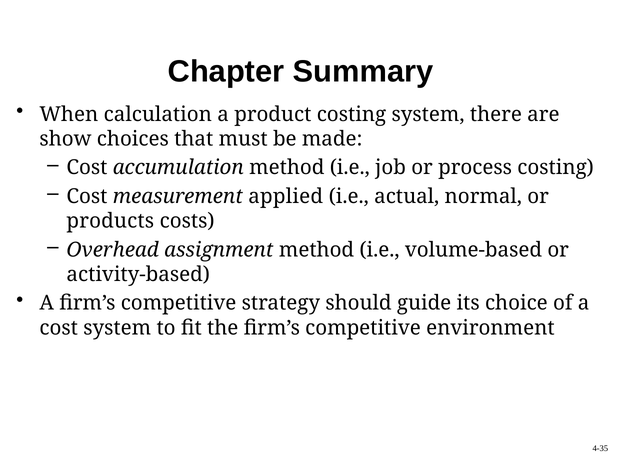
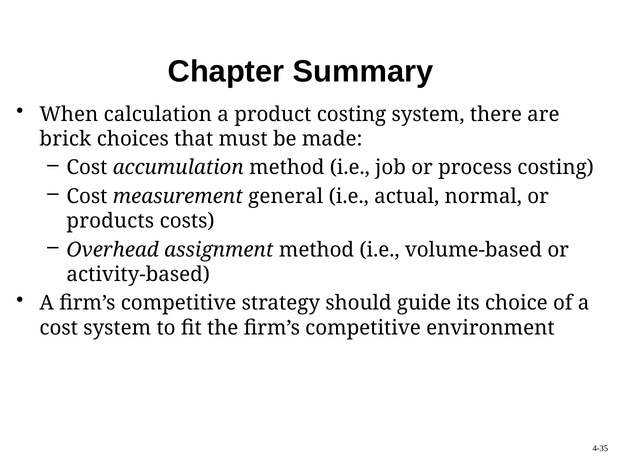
show: show -> brick (65, 139)
applied: applied -> general (286, 197)
